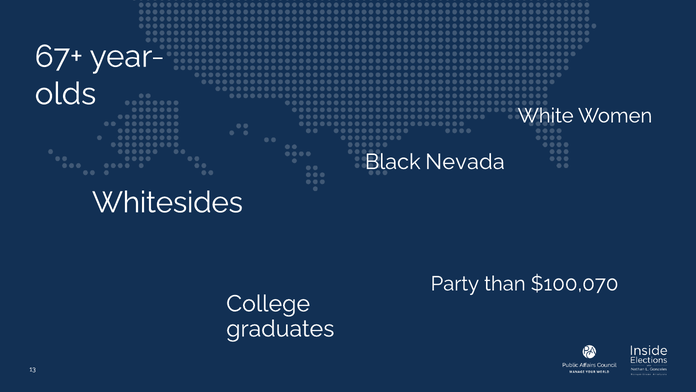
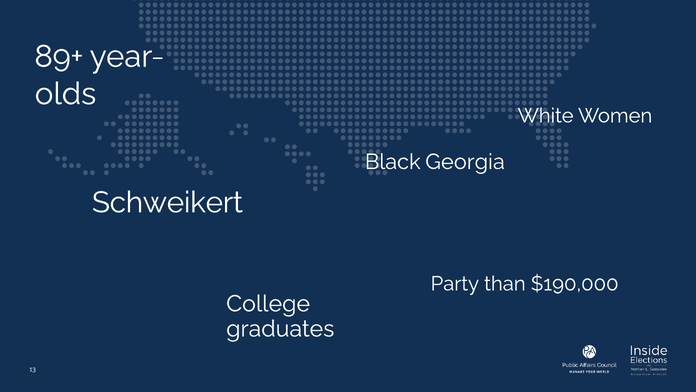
67+: 67+ -> 89+ (59, 56)
Nevada: Nevada -> Georgia (465, 162)
Whitesides: Whitesides -> Schweikert (167, 202)
$100,070: $100,070 -> $190,000 (575, 283)
